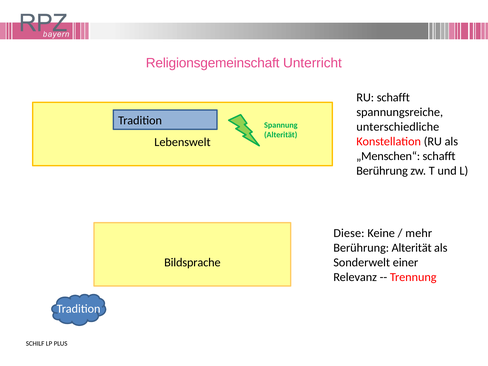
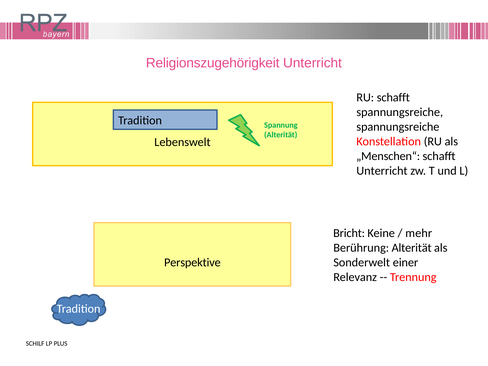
Religionsgemeinschaft: Religionsgemeinschaft -> Religionszugehörigkeit (213, 63)
unterschiedliche: unterschiedliche -> spannungsreiche (398, 127)
Berührung: Berührung -> Unterricht (382, 171)
Diese: Diese -> Bricht (349, 233)
Bildsprache: Bildsprache -> Perspektive (192, 263)
